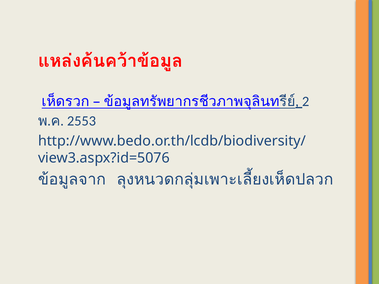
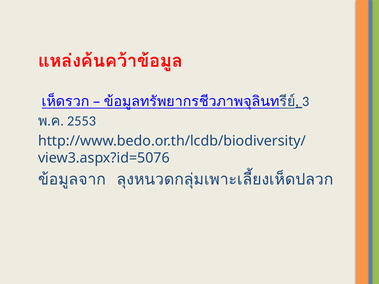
2: 2 -> 3 (306, 102)
